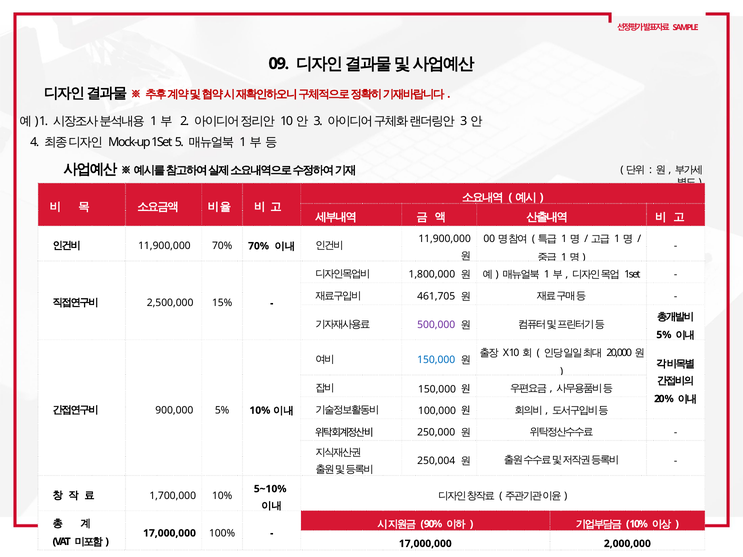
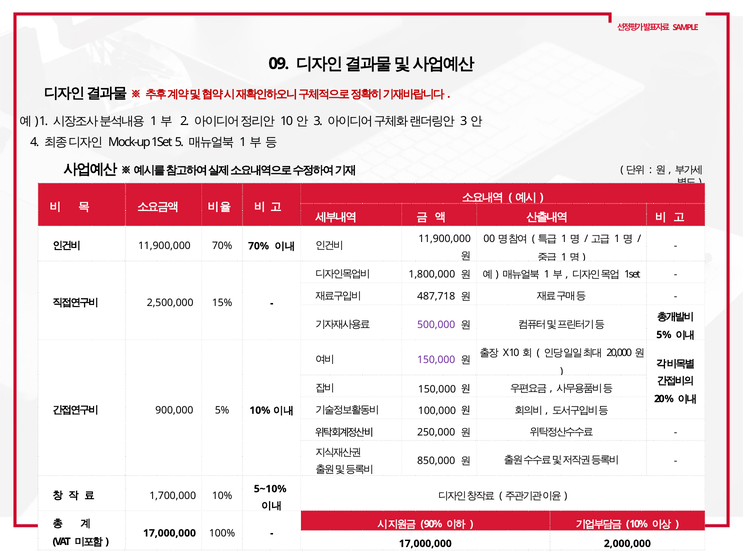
461,705: 461,705 -> 487,718 (436, 297)
150,000 colour: blue -> purple (436, 360)
250,004: 250,004 -> 850,000 (436, 461)
